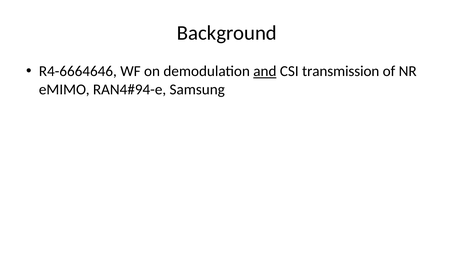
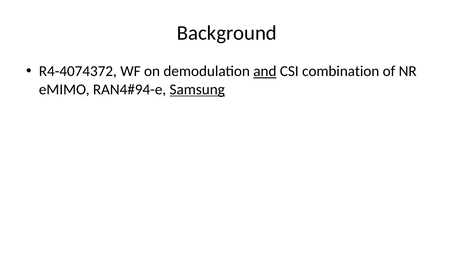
R4-6664646: R4-6664646 -> R4-4074372 (78, 71)
transmission: transmission -> combination (341, 71)
Samsung underline: none -> present (197, 90)
